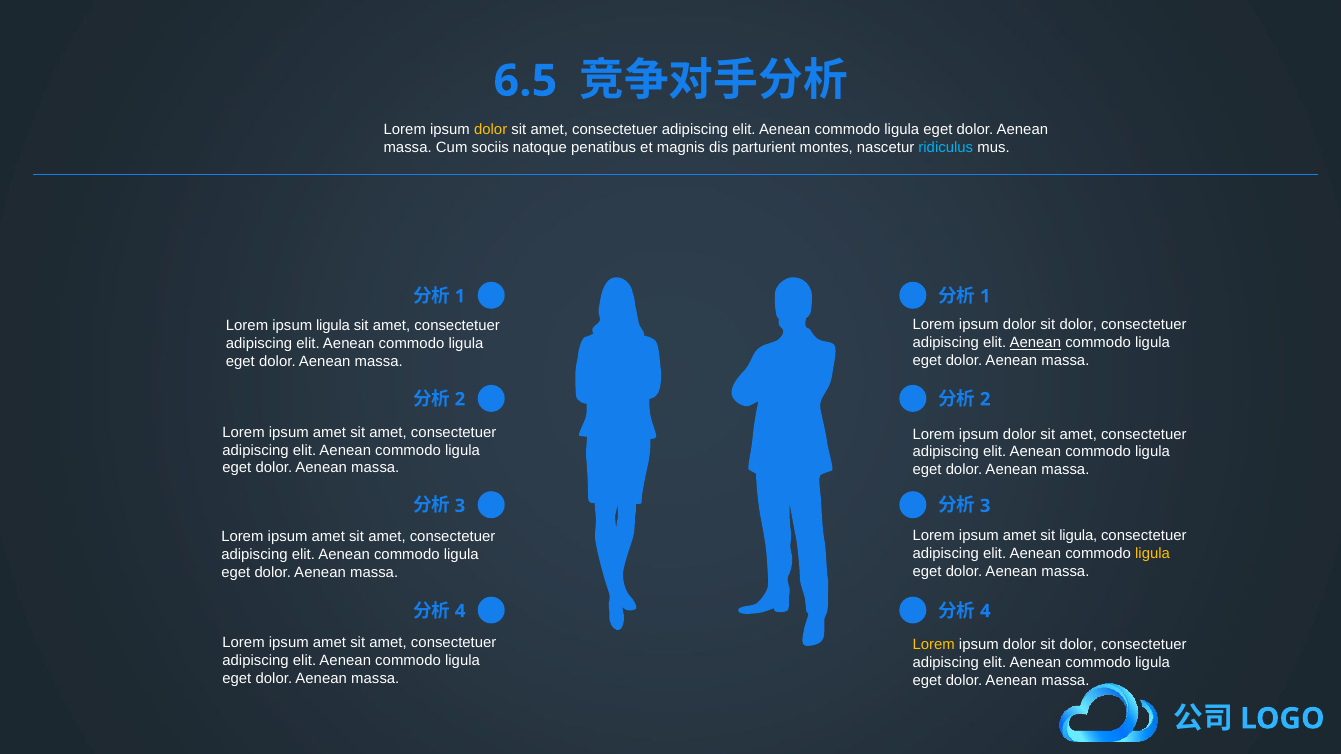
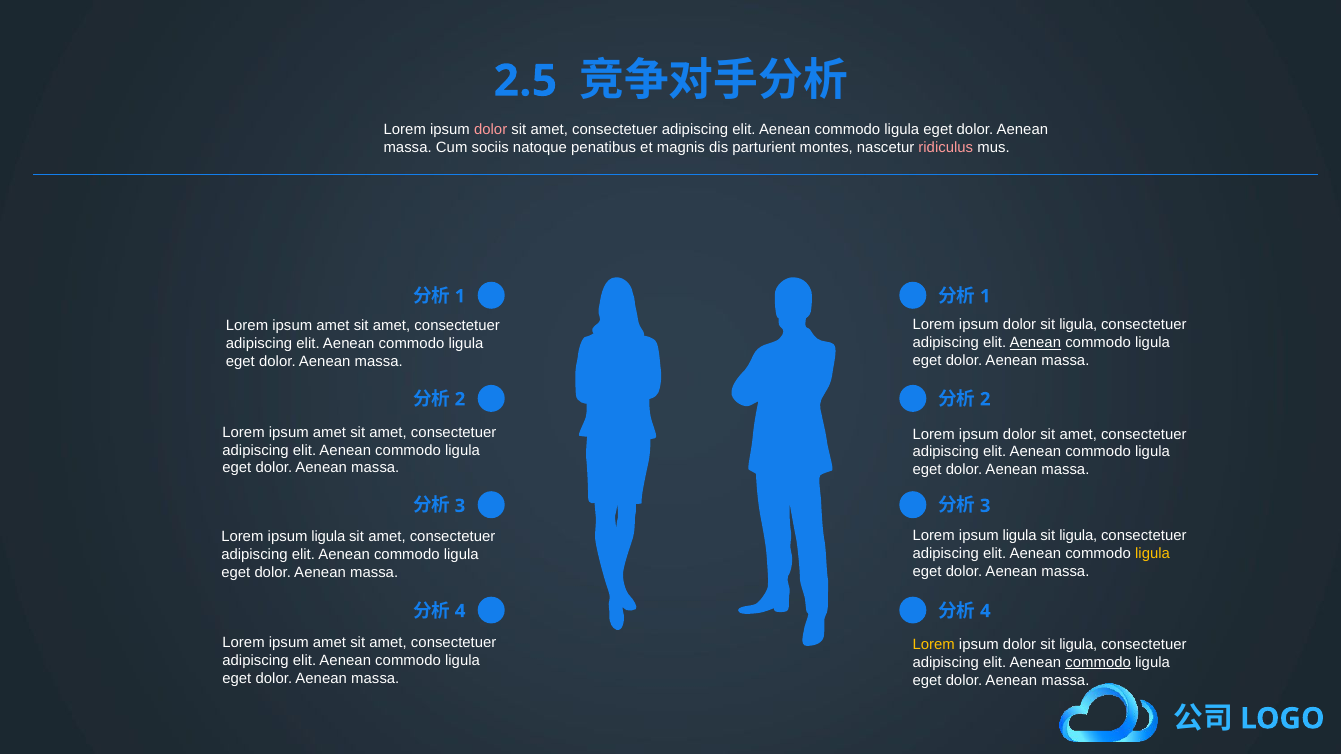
6.5: 6.5 -> 2.5 (525, 81)
dolor colour: yellow -> pink (491, 130)
ridiculus colour: light blue -> pink (946, 148)
dolor: dolor -> ligula (1078, 325)
ligula: ligula -> amet (333, 326)
amet: amet -> ligula (1020, 536)
amet: amet -> ligula (328, 537)
dolor: dolor -> ligula (1078, 645)
commodo underline: none -> present (1098, 663)
